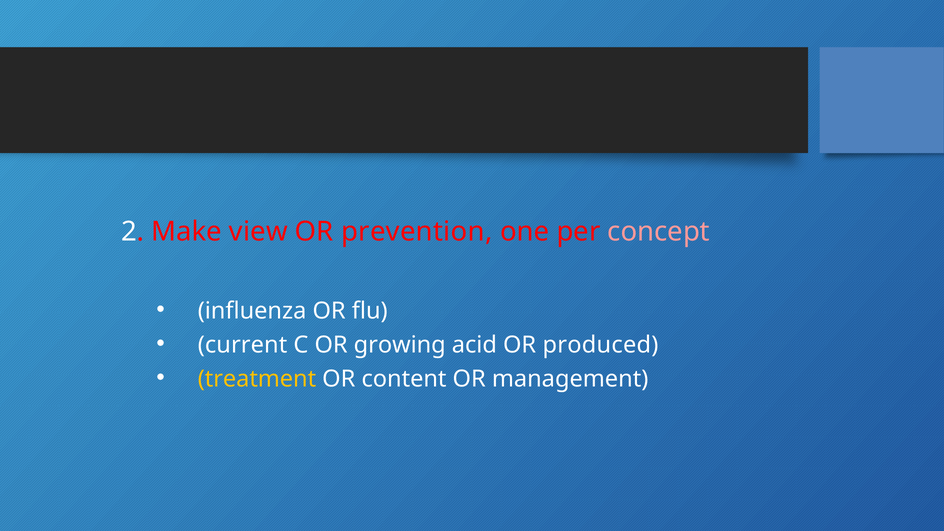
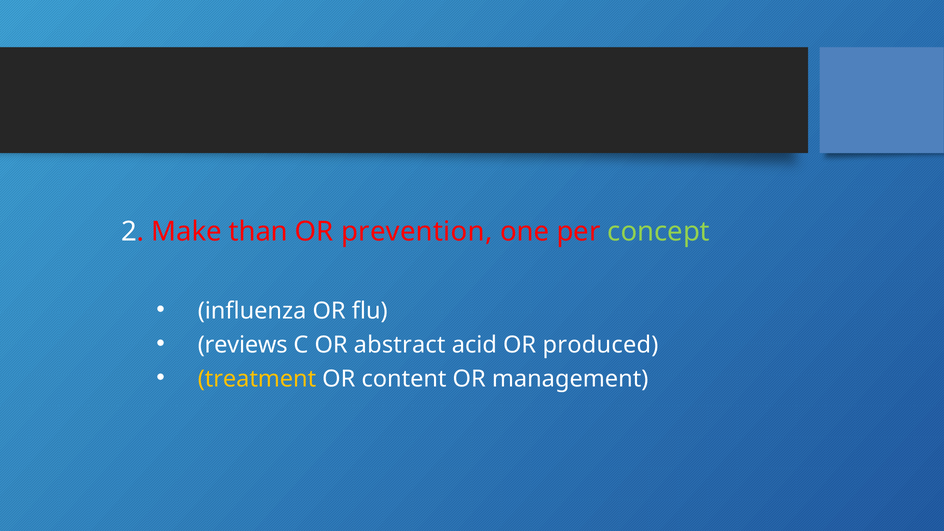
view: view -> than (258, 231)
concept colour: pink -> light green (659, 231)
current: current -> reviews (243, 345)
growing: growing -> abstract (400, 345)
